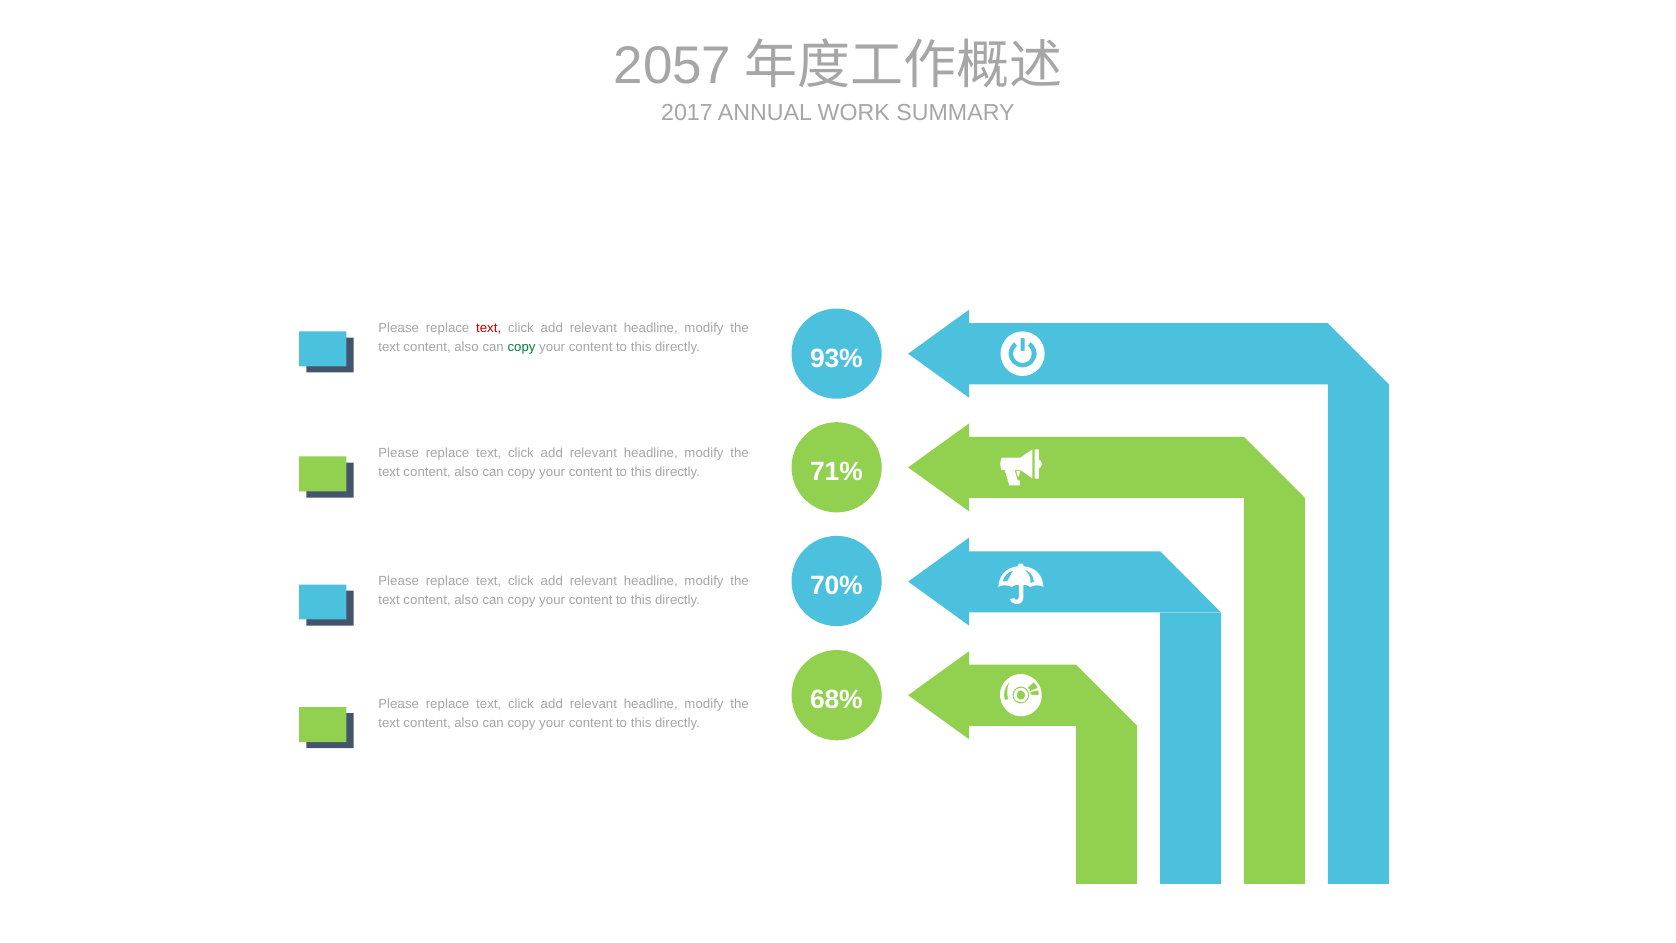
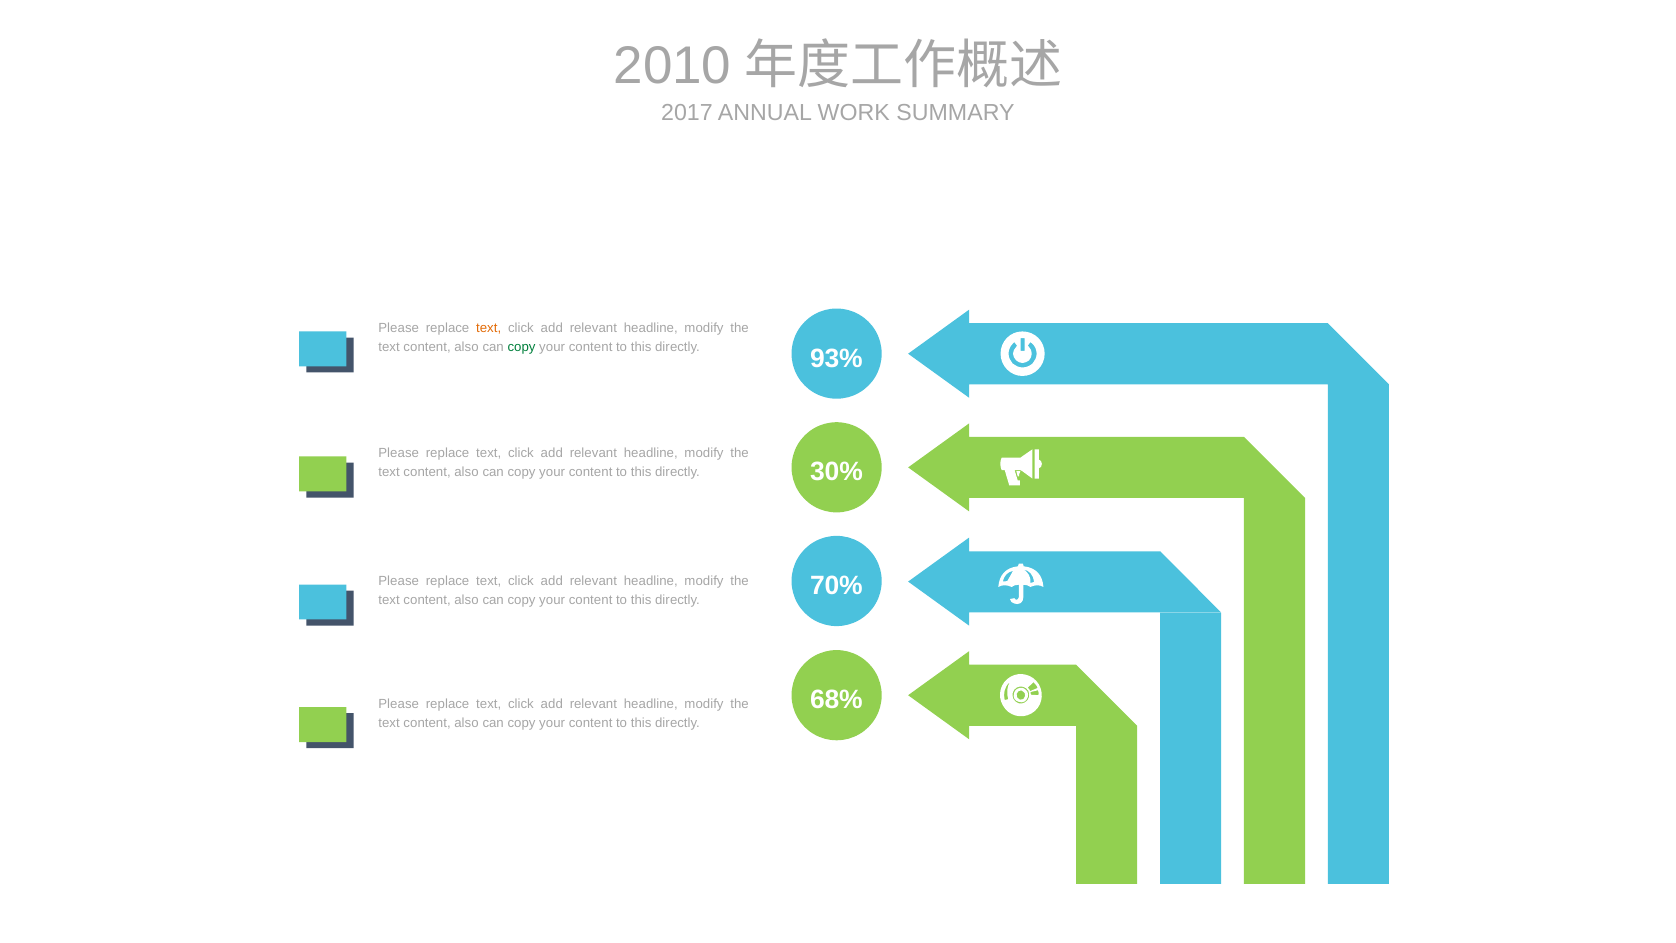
2057: 2057 -> 2010 (673, 66)
text colour: red -> orange (489, 328)
71%: 71% -> 30% (836, 472)
